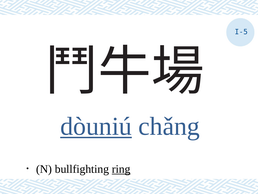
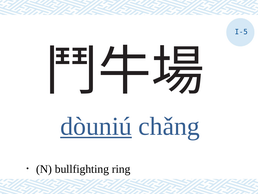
ring underline: present -> none (121, 169)
